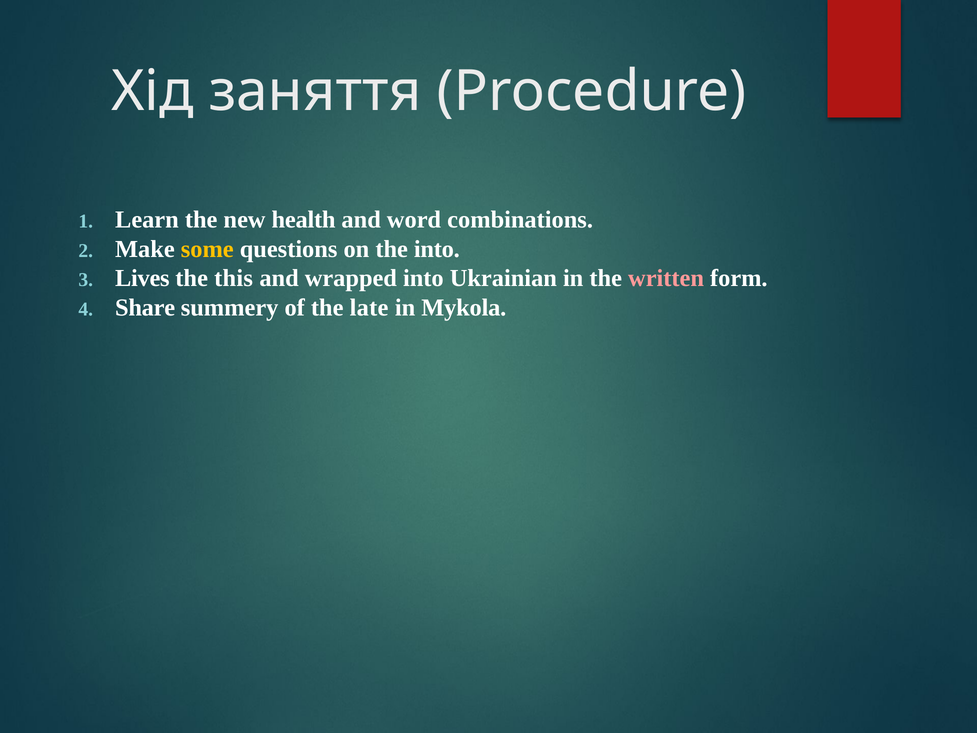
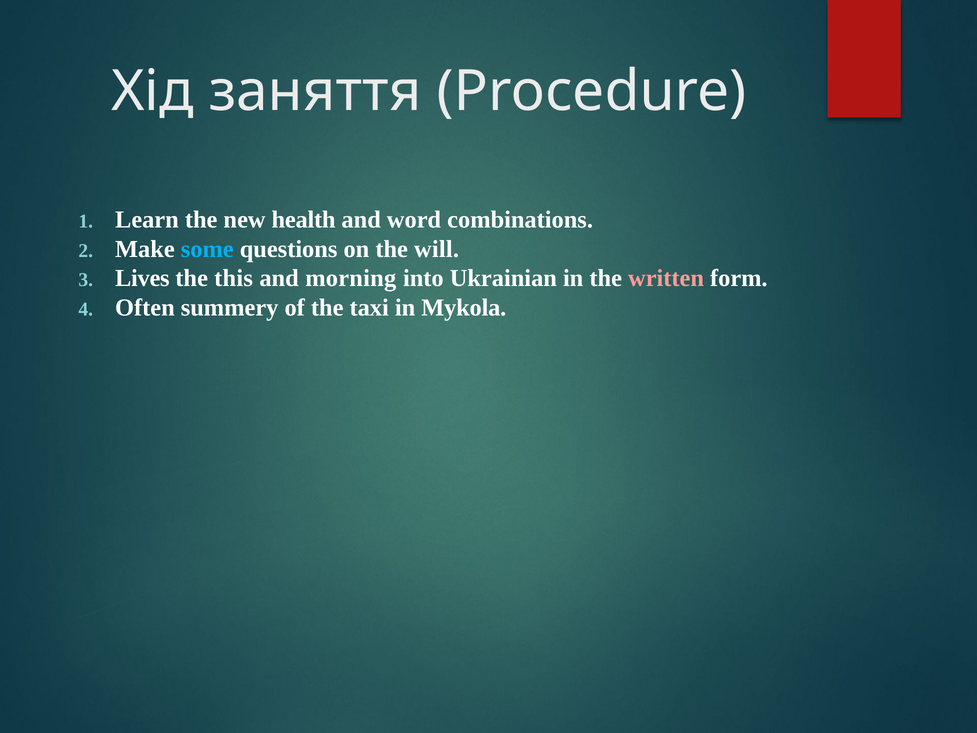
some colour: yellow -> light blue (207, 249)
the into: into -> will (437, 249)
wrapped: wrapped -> morning (351, 278)
Share: Share -> Often (145, 308)
late: late -> taxi (369, 308)
